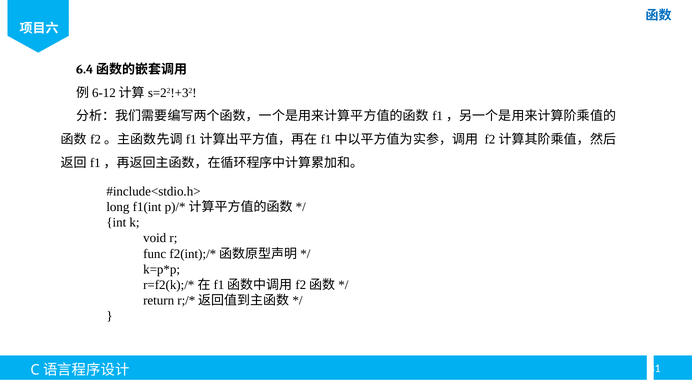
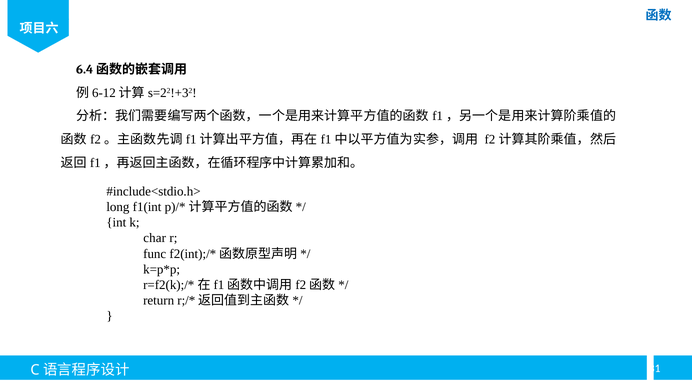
void: void -> char (155, 238)
